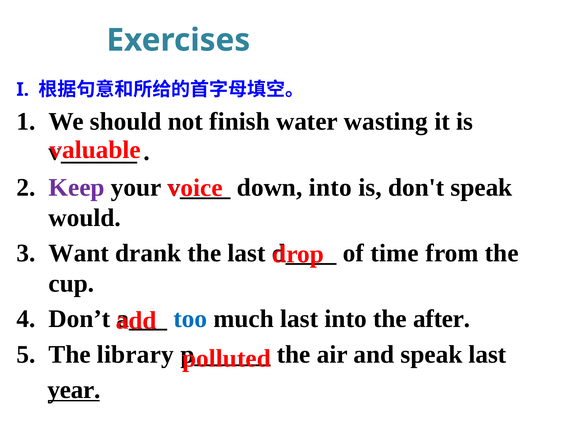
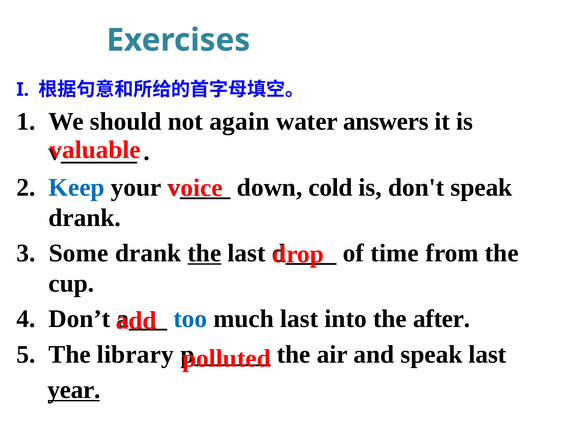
finish: finish -> again (239, 121)
wasting: wasting -> answers (386, 121)
Keep colour: purple -> blue (77, 187)
down into: into -> cold (331, 187)
would: would -> drank (85, 218)
Want: Want -> Some (79, 253)
the underline: none -> present (204, 253)
